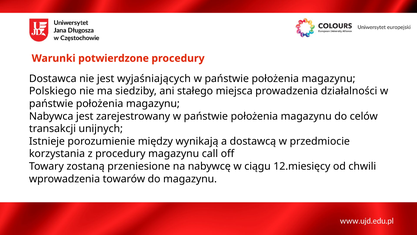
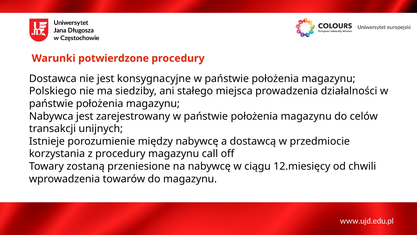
wyjaśniających: wyjaśniających -> konsygnacyjne (154, 79)
między wynikają: wynikają -> nabywcę (197, 141)
